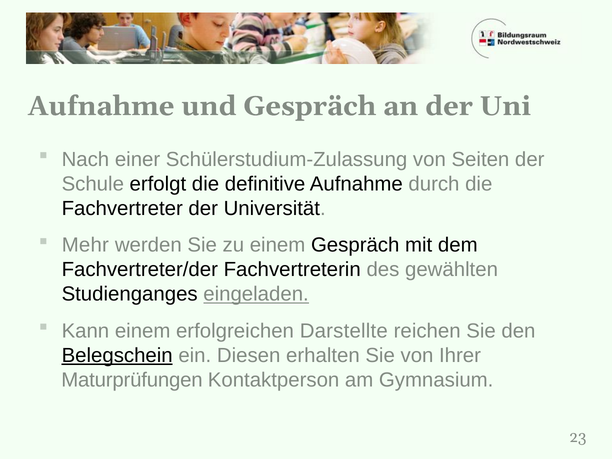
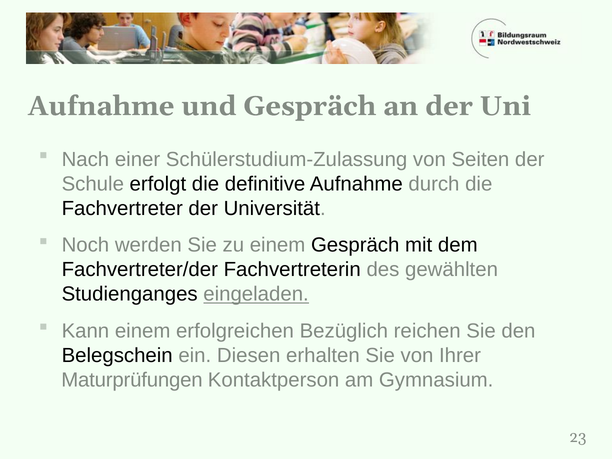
Mehr: Mehr -> Noch (85, 245)
Darstellte: Darstellte -> Bezüglich (344, 331)
Belegschein underline: present -> none (117, 355)
